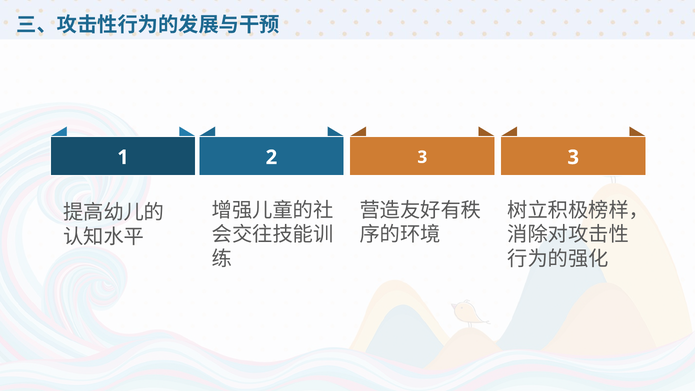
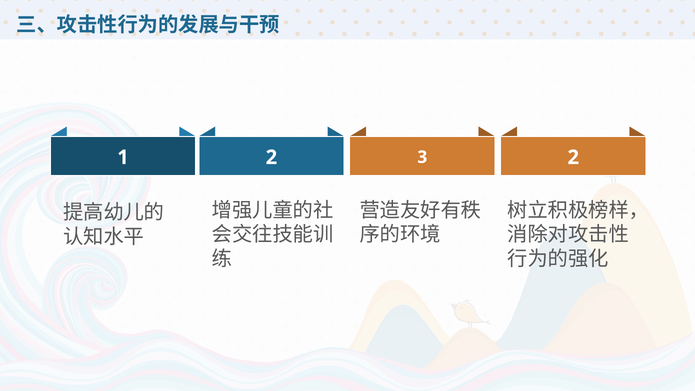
2 3: 3 -> 2 (573, 157)
